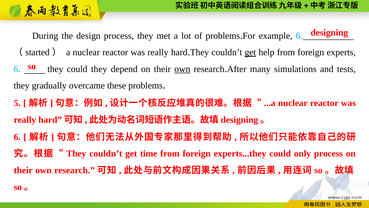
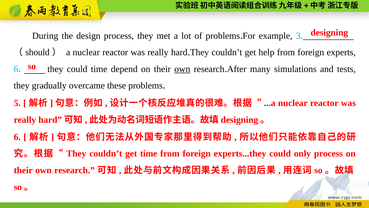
example 6: 6 -> 3 (298, 36)
started: started -> should (38, 52)
get underline: present -> none (250, 52)
could they: they -> time (99, 69)
